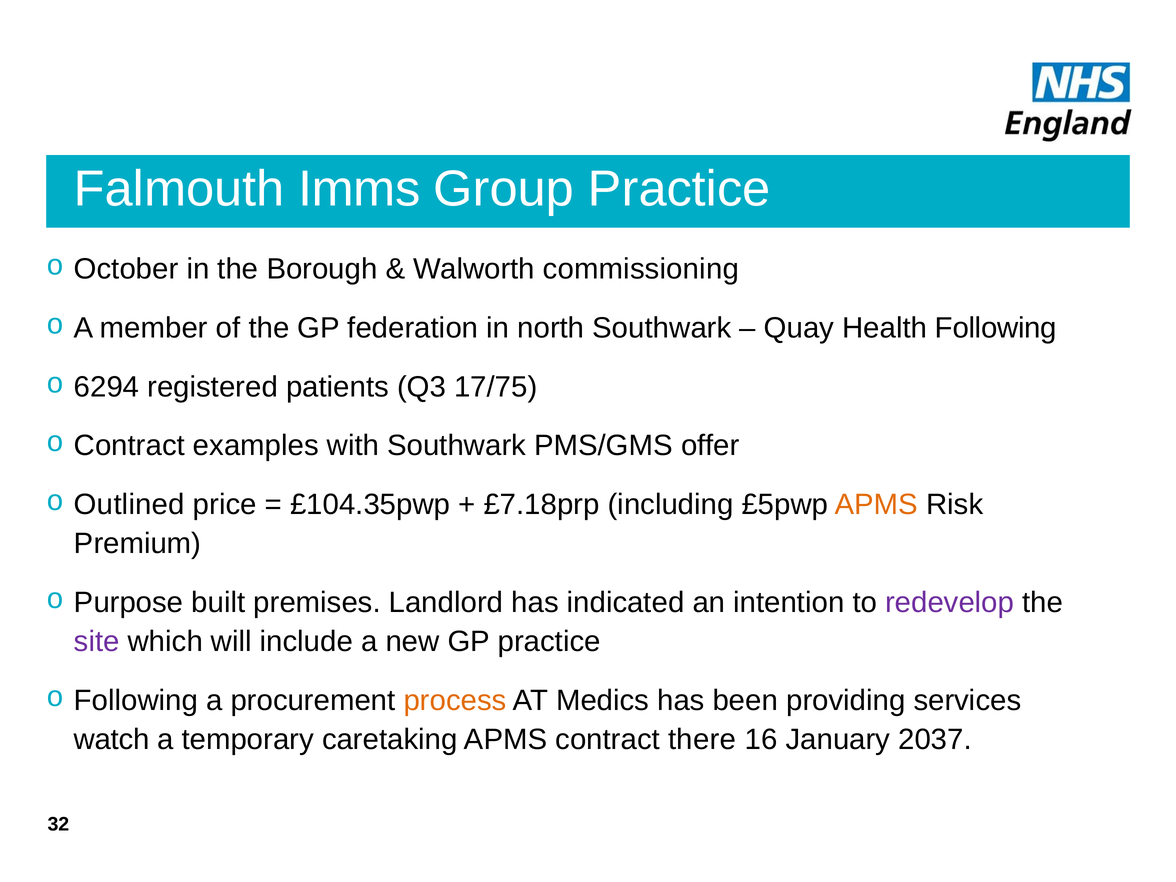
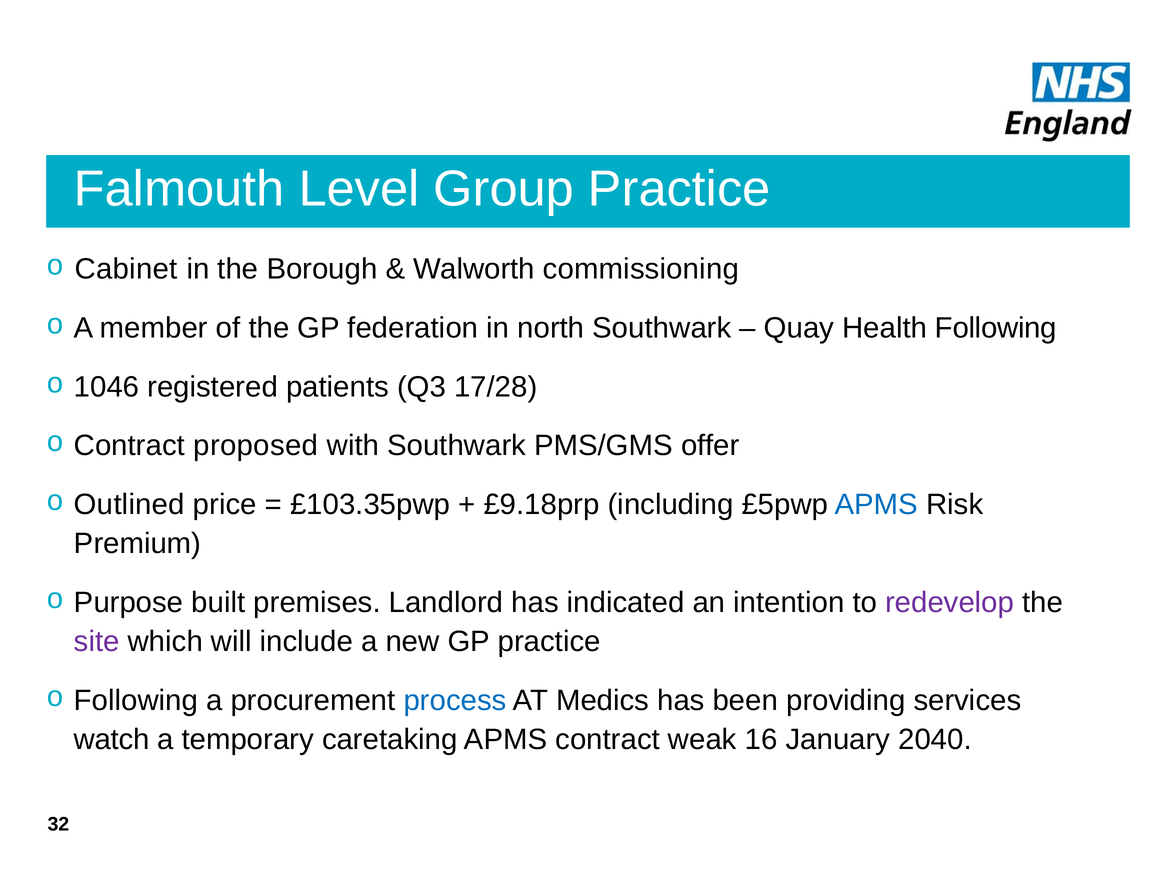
Imms: Imms -> Level (359, 189)
October: October -> Cabinet (126, 269)
6294: 6294 -> 1046 (107, 387)
17/75: 17/75 -> 17/28 (496, 387)
examples: examples -> proposed (256, 446)
£104.35pwp: £104.35pwp -> £103.35pwp (370, 504)
£7.18prp: £7.18prp -> £9.18prp (542, 504)
APMS colour: orange -> blue (876, 504)
process colour: orange -> blue (455, 700)
there: there -> weak (702, 740)
2037: 2037 -> 2040 (935, 740)
